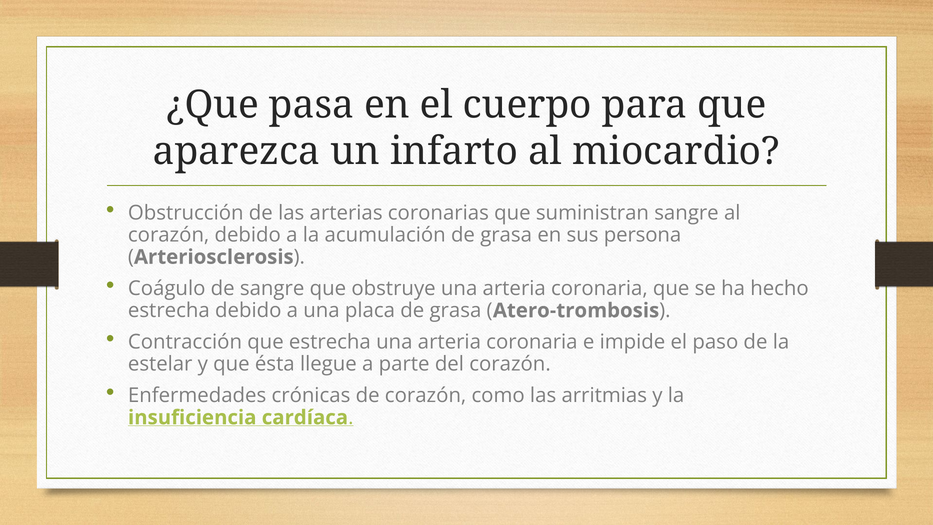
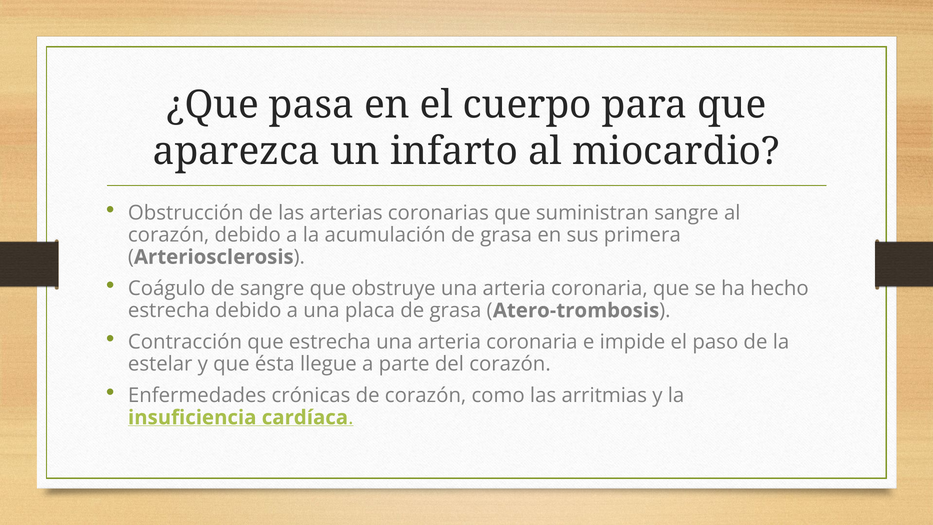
persona: persona -> primera (642, 235)
